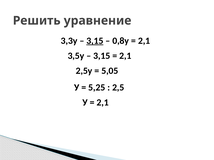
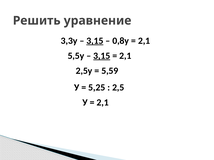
3,5у: 3,5у -> 5,5у (76, 56)
3,15 underline: none -> present (102, 56)
5,05: 5,05 -> 5,59 (110, 71)
